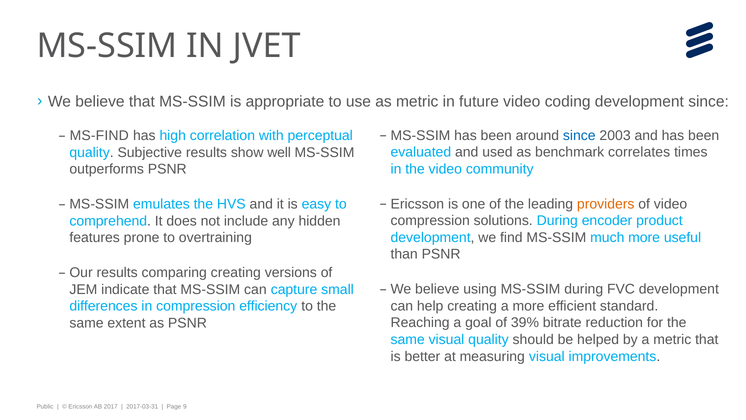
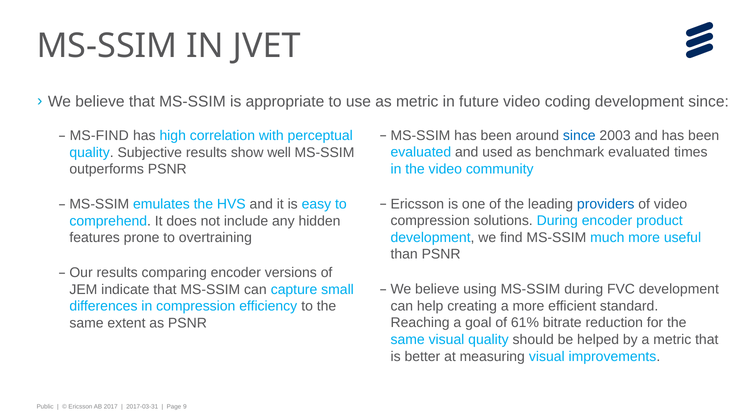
benchmark correlates: correlates -> evaluated (639, 152)
providers colour: orange -> blue (606, 204)
comparing creating: creating -> encoder (236, 272)
39%: 39% -> 61% (525, 322)
